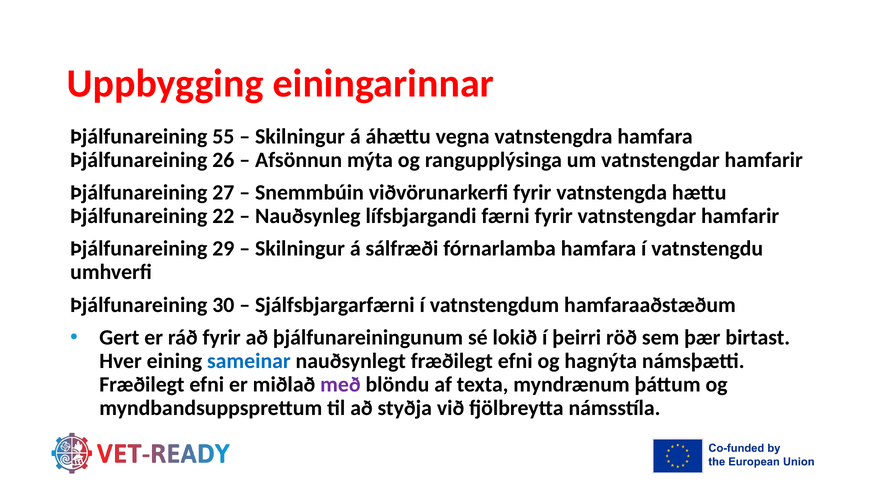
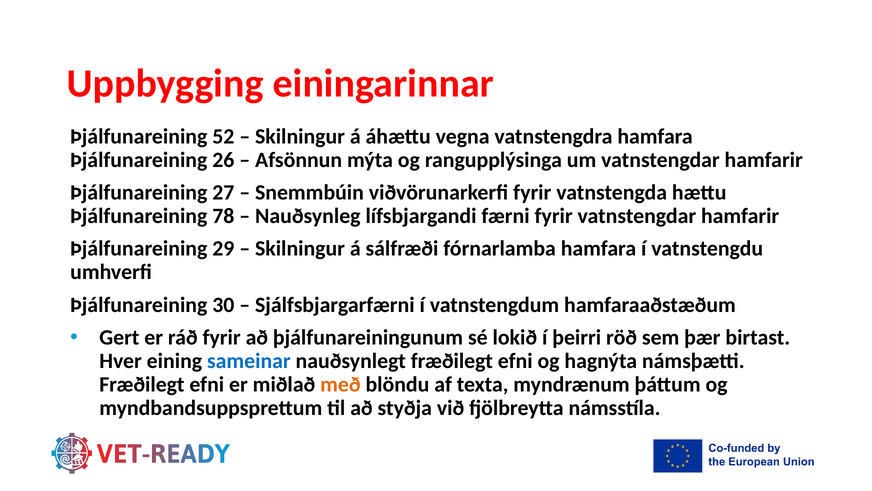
55: 55 -> 52 (223, 136)
22: 22 -> 78 (223, 216)
með colour: purple -> orange (340, 384)
